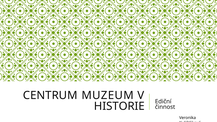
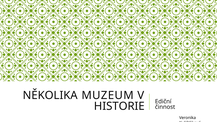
CENTRUM: CENTRUM -> NĚKOLIKA (50, 95)
